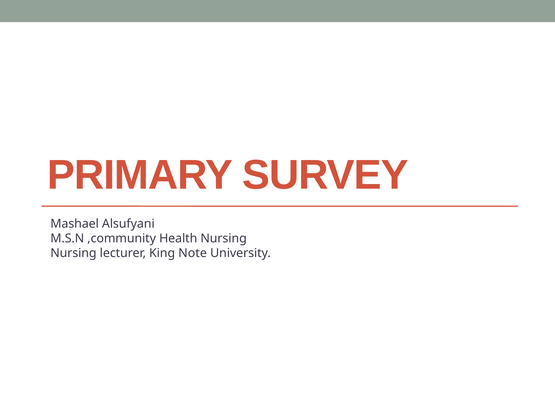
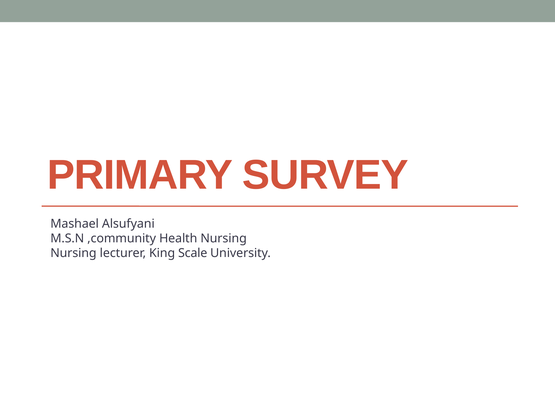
Note: Note -> Scale (193, 253)
